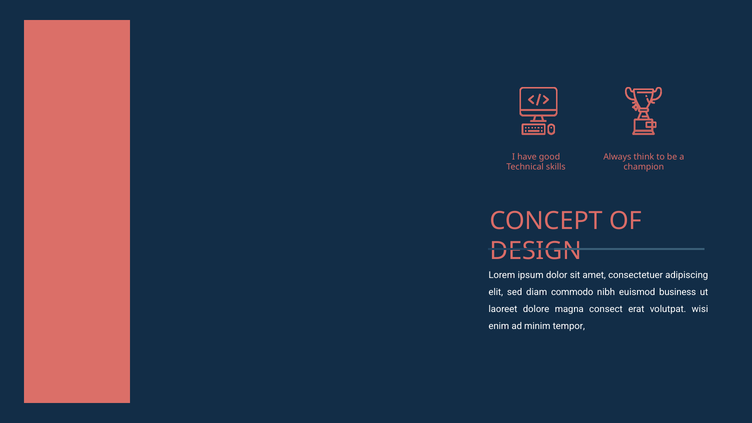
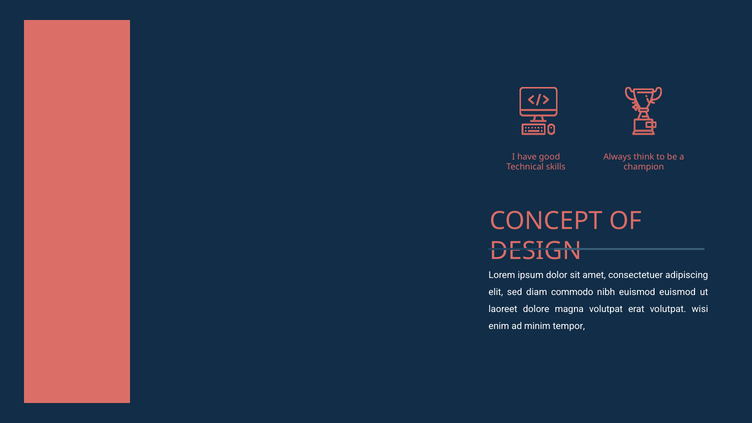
euismod business: business -> euismod (678, 292)
magna consect: consect -> volutpat (606, 309)
